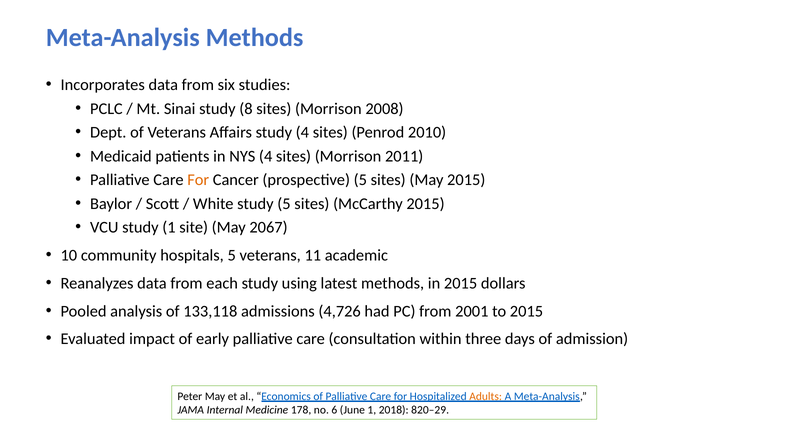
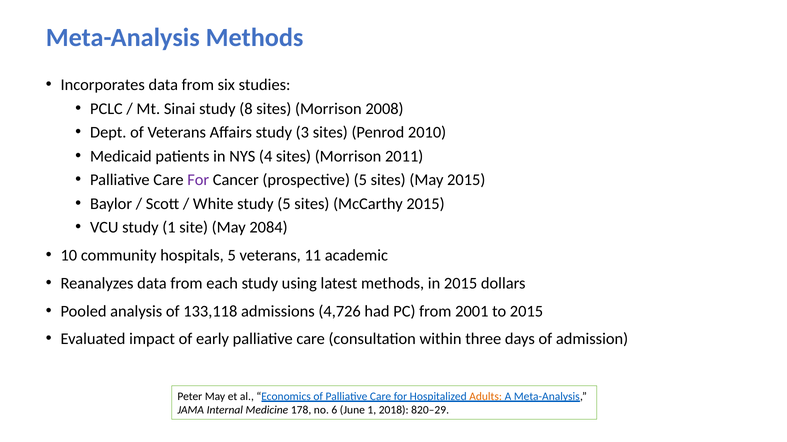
study 4: 4 -> 3 (302, 133)
For colour: orange -> purple (198, 180)
2067: 2067 -> 2084 (269, 228)
